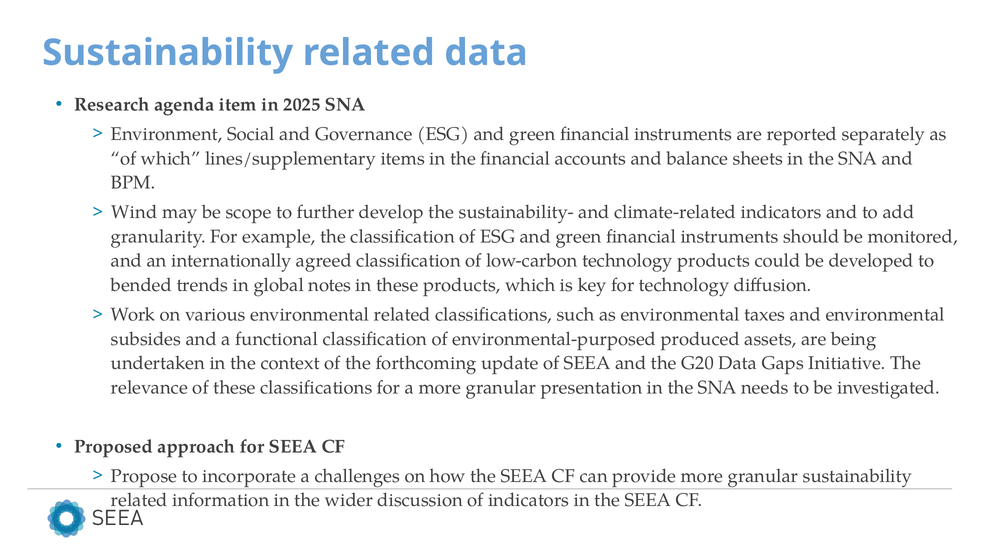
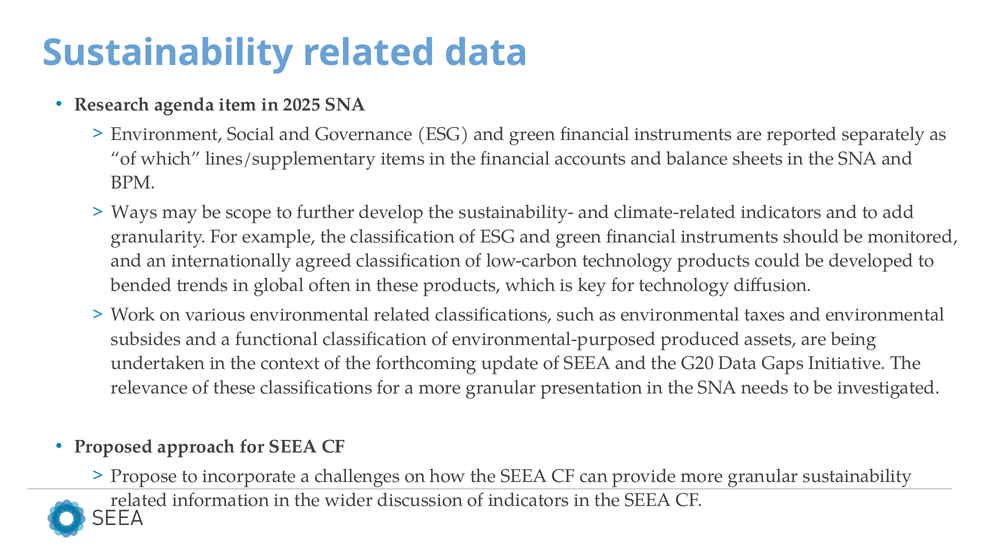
Wind: Wind -> Ways (134, 212)
notes: notes -> often (330, 285)
